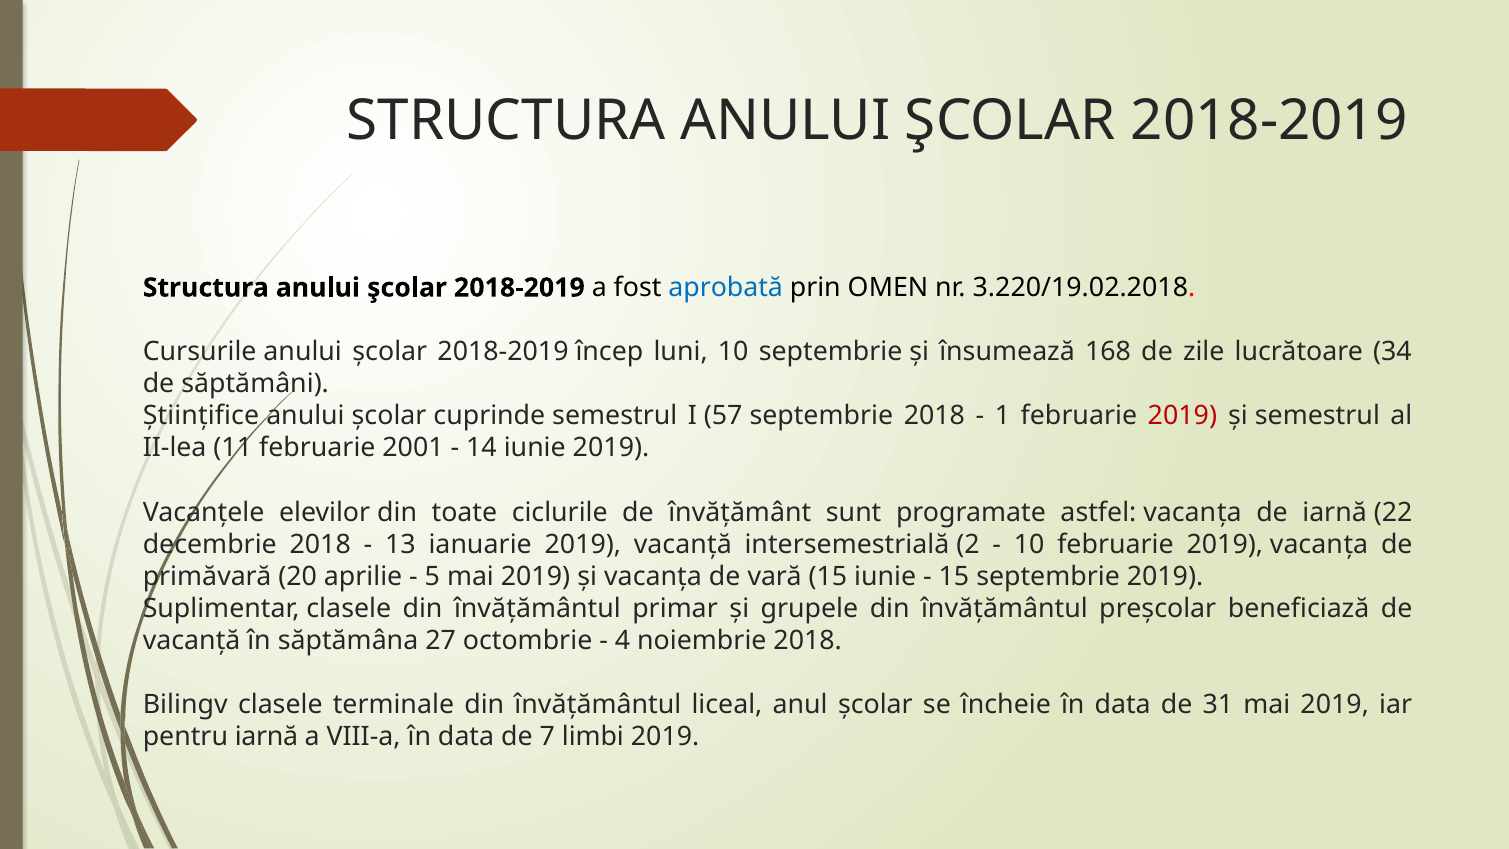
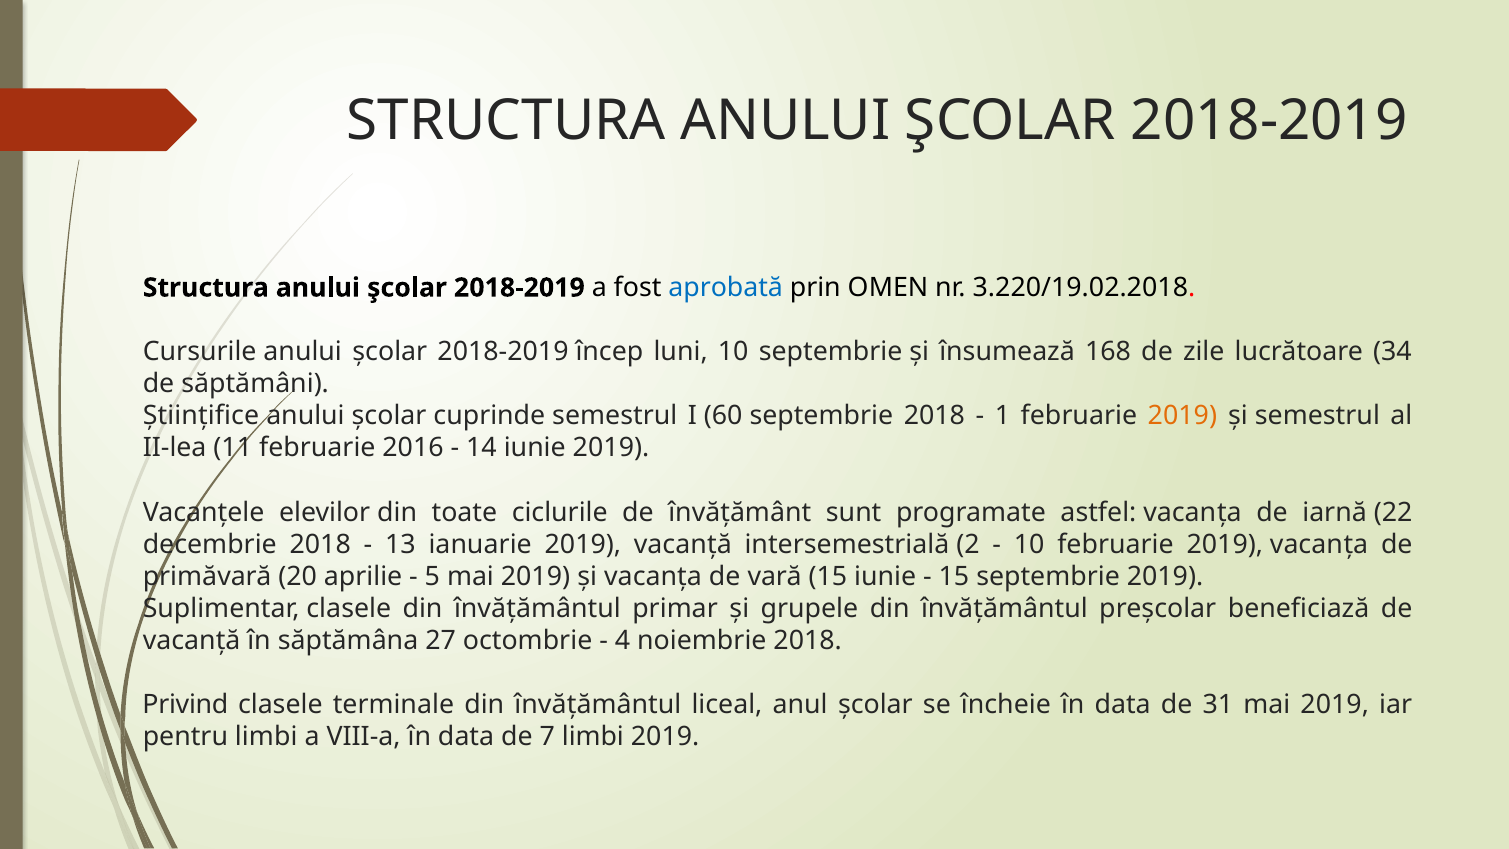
57: 57 -> 60 (723, 416)
2019 colour: red -> orange (1182, 416)
2001: 2001 -> 2016 (413, 448)
Bilingv: Bilingv -> Privind (185, 705)
pentru iarnă: iarnă -> limbi (266, 737)
